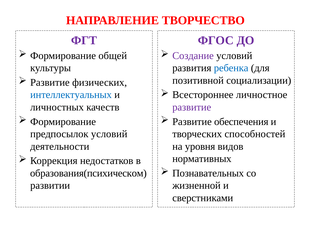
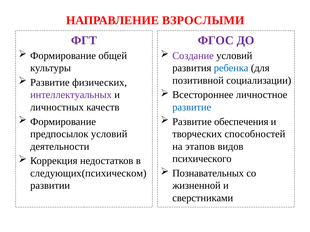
ТВОРЧЕСТВО: ТВОРЧЕСТВО -> ВЗРОСЛЫМИ (203, 20)
интеллектуальных colour: blue -> purple (71, 95)
развитие colour: purple -> blue (192, 107)
уровня: уровня -> этапов (200, 147)
нормативных: нормативных -> психического (202, 159)
образования(психическом: образования(психическом -> следующих(психическом (88, 174)
